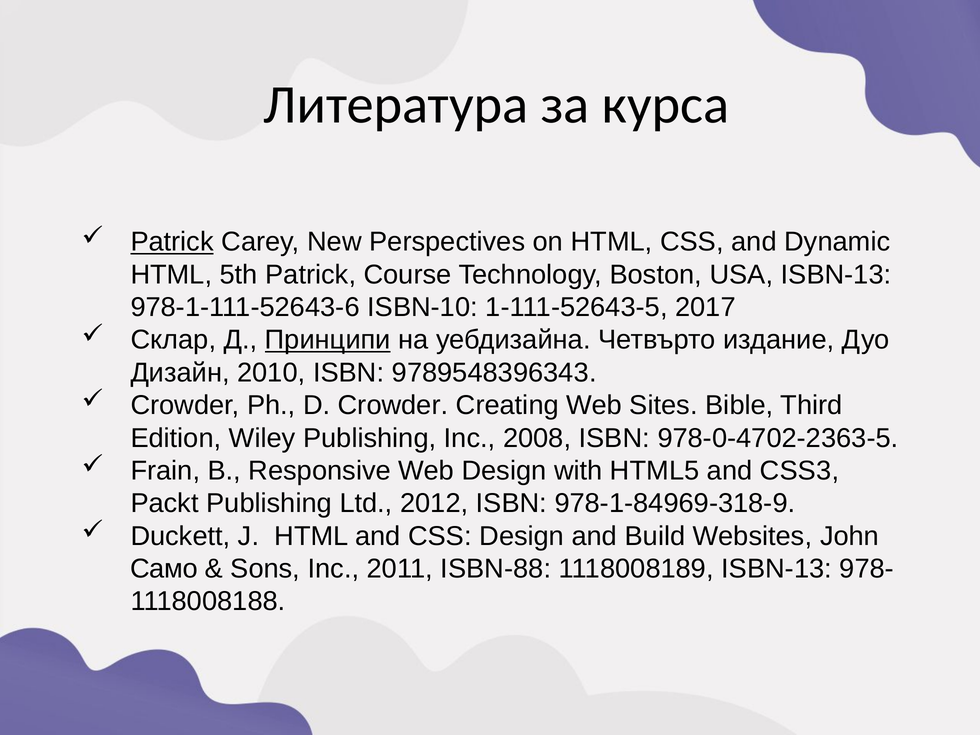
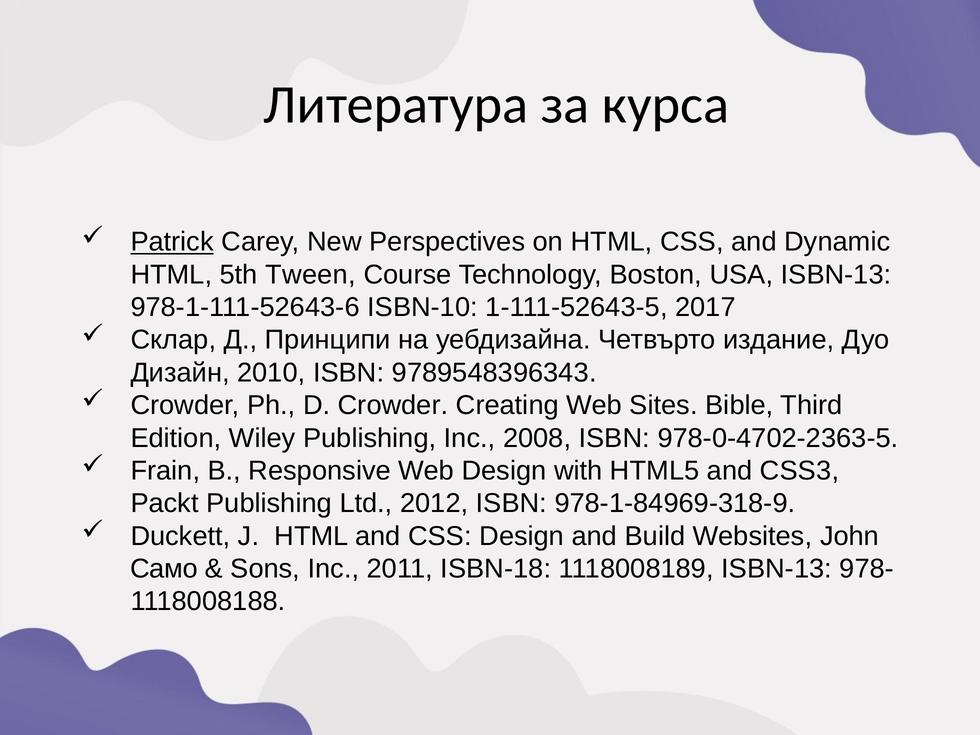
5th Patrick: Patrick -> Tween (310, 275)
Принципи underline: present -> none (328, 340)
ISBN-88: ISBN-88 -> ISBN-18 (496, 569)
